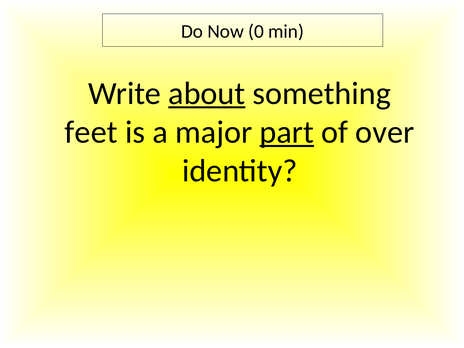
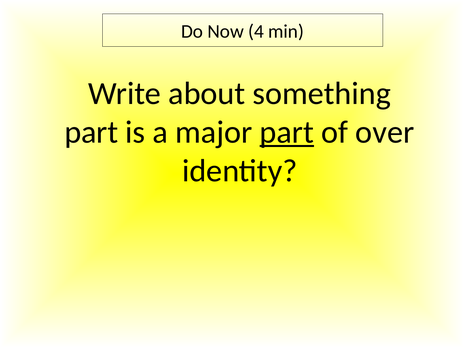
0: 0 -> 4 (256, 32)
about underline: present -> none (207, 93)
feet: feet -> part (91, 132)
